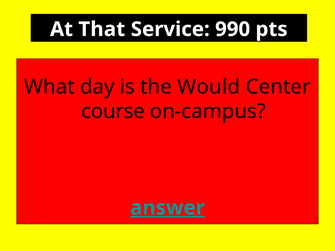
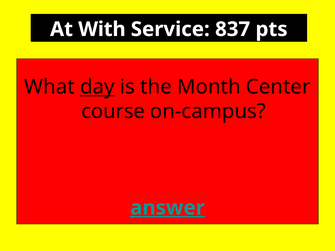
That: That -> With (102, 29)
990: 990 -> 837 (233, 29)
day underline: none -> present (97, 87)
Would: Would -> Month (209, 87)
